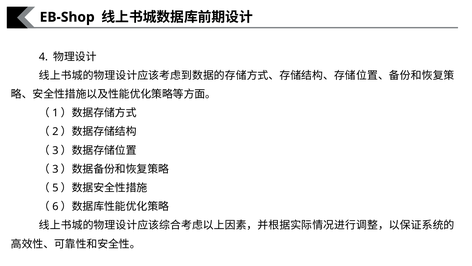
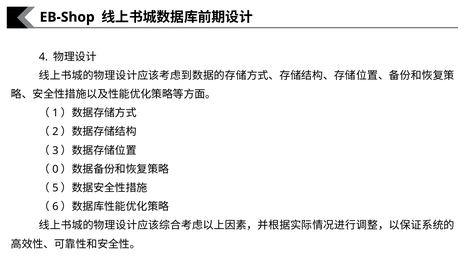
3: 3 -> 0 (55, 169)
